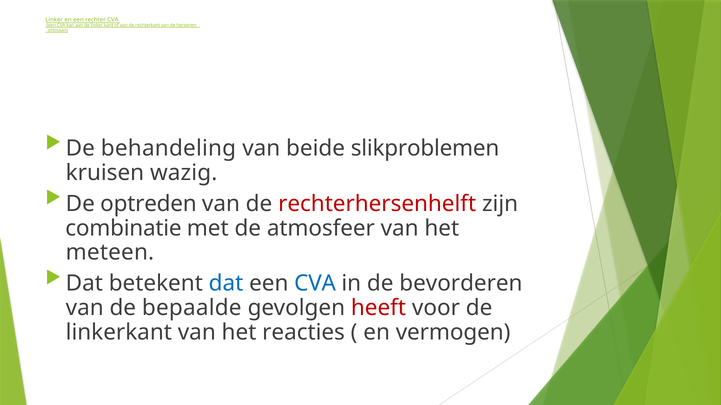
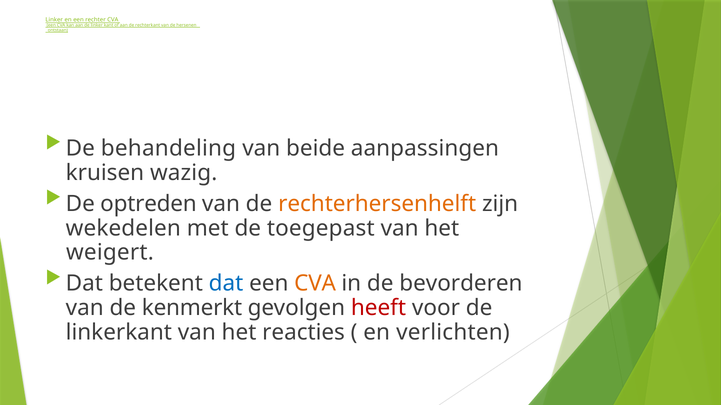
slikproblemen: slikproblemen -> aanpassingen (425, 149)
rechterhersenhelft colour: red -> orange (377, 204)
combinatie: combinatie -> wekedelen (123, 229)
atmosfeer: atmosfeer -> toegepast (321, 229)
meteen: meteen -> weigert (110, 253)
CVA colour: blue -> orange (315, 284)
bepaalde: bepaalde -> kenmerkt (192, 308)
vermogen: vermogen -> verlichten (453, 333)
